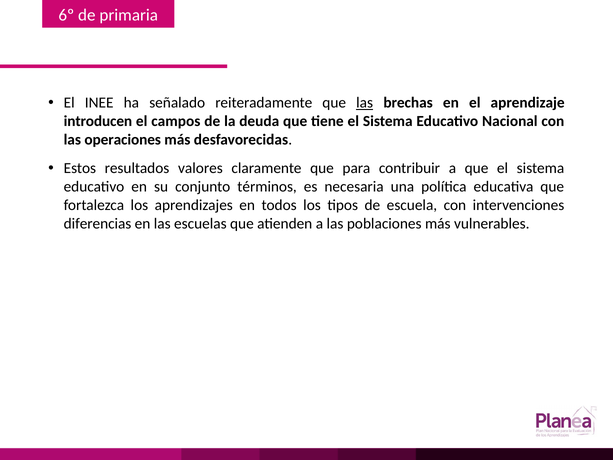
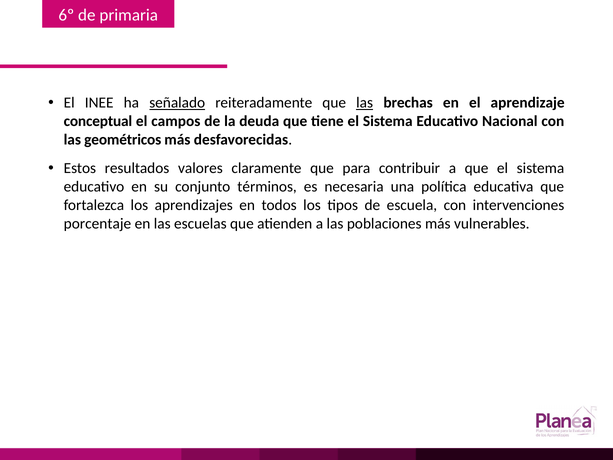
señalado underline: none -> present (177, 103)
introducen: introducen -> conceptual (98, 121)
operaciones: operaciones -> geométricos (123, 140)
diferencias: diferencias -> porcentaje (97, 223)
